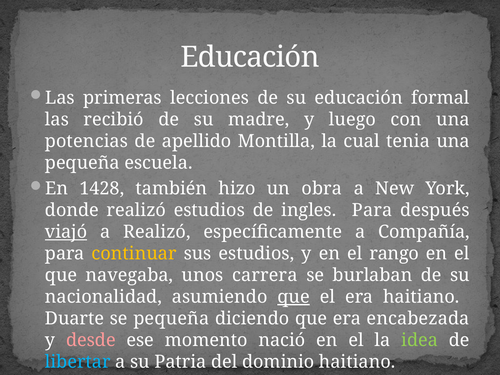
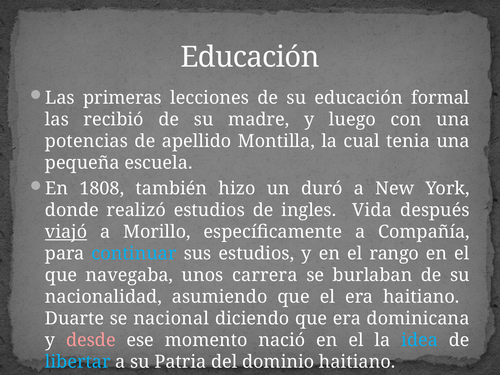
1428: 1428 -> 1808 (102, 189)
obra: obra -> duró (322, 189)
ingles Para: Para -> Vida (372, 210)
a Realizó: Realizó -> Morillo (157, 232)
continuar colour: yellow -> light blue (134, 254)
que underline: present -> none (294, 297)
se pequeña: pequeña -> nacional (171, 319)
encabezada: encabezada -> dominicana (418, 319)
idea colour: light green -> light blue (420, 340)
